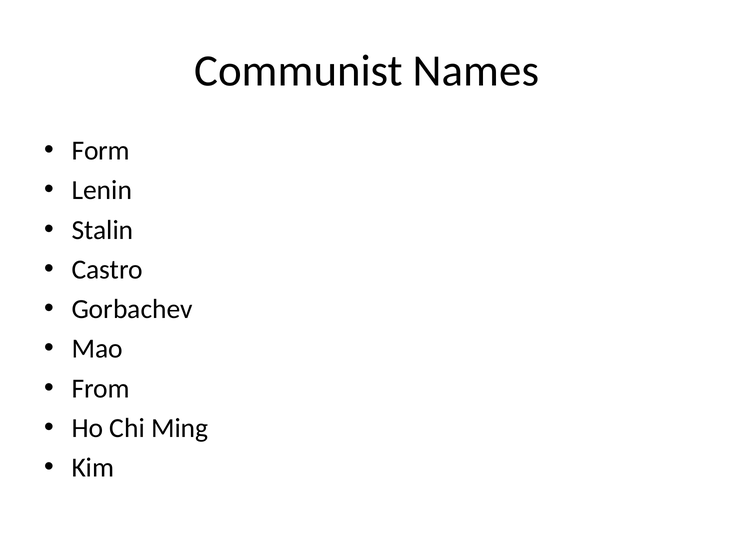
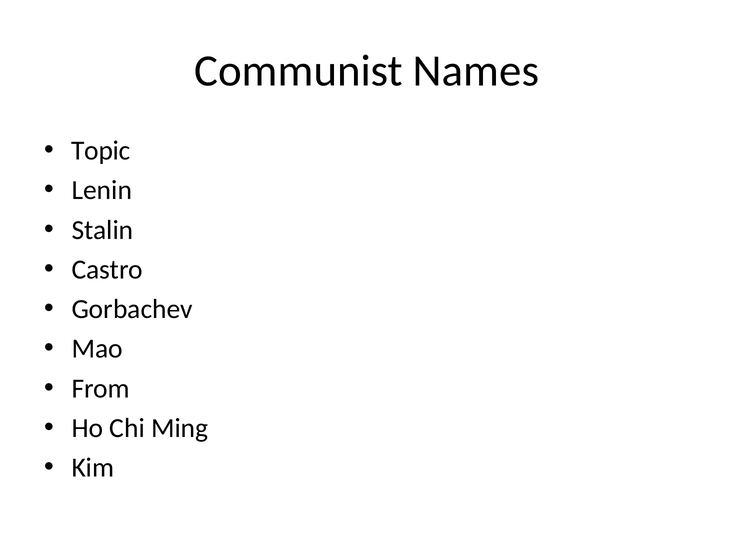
Form: Form -> Topic (101, 151)
